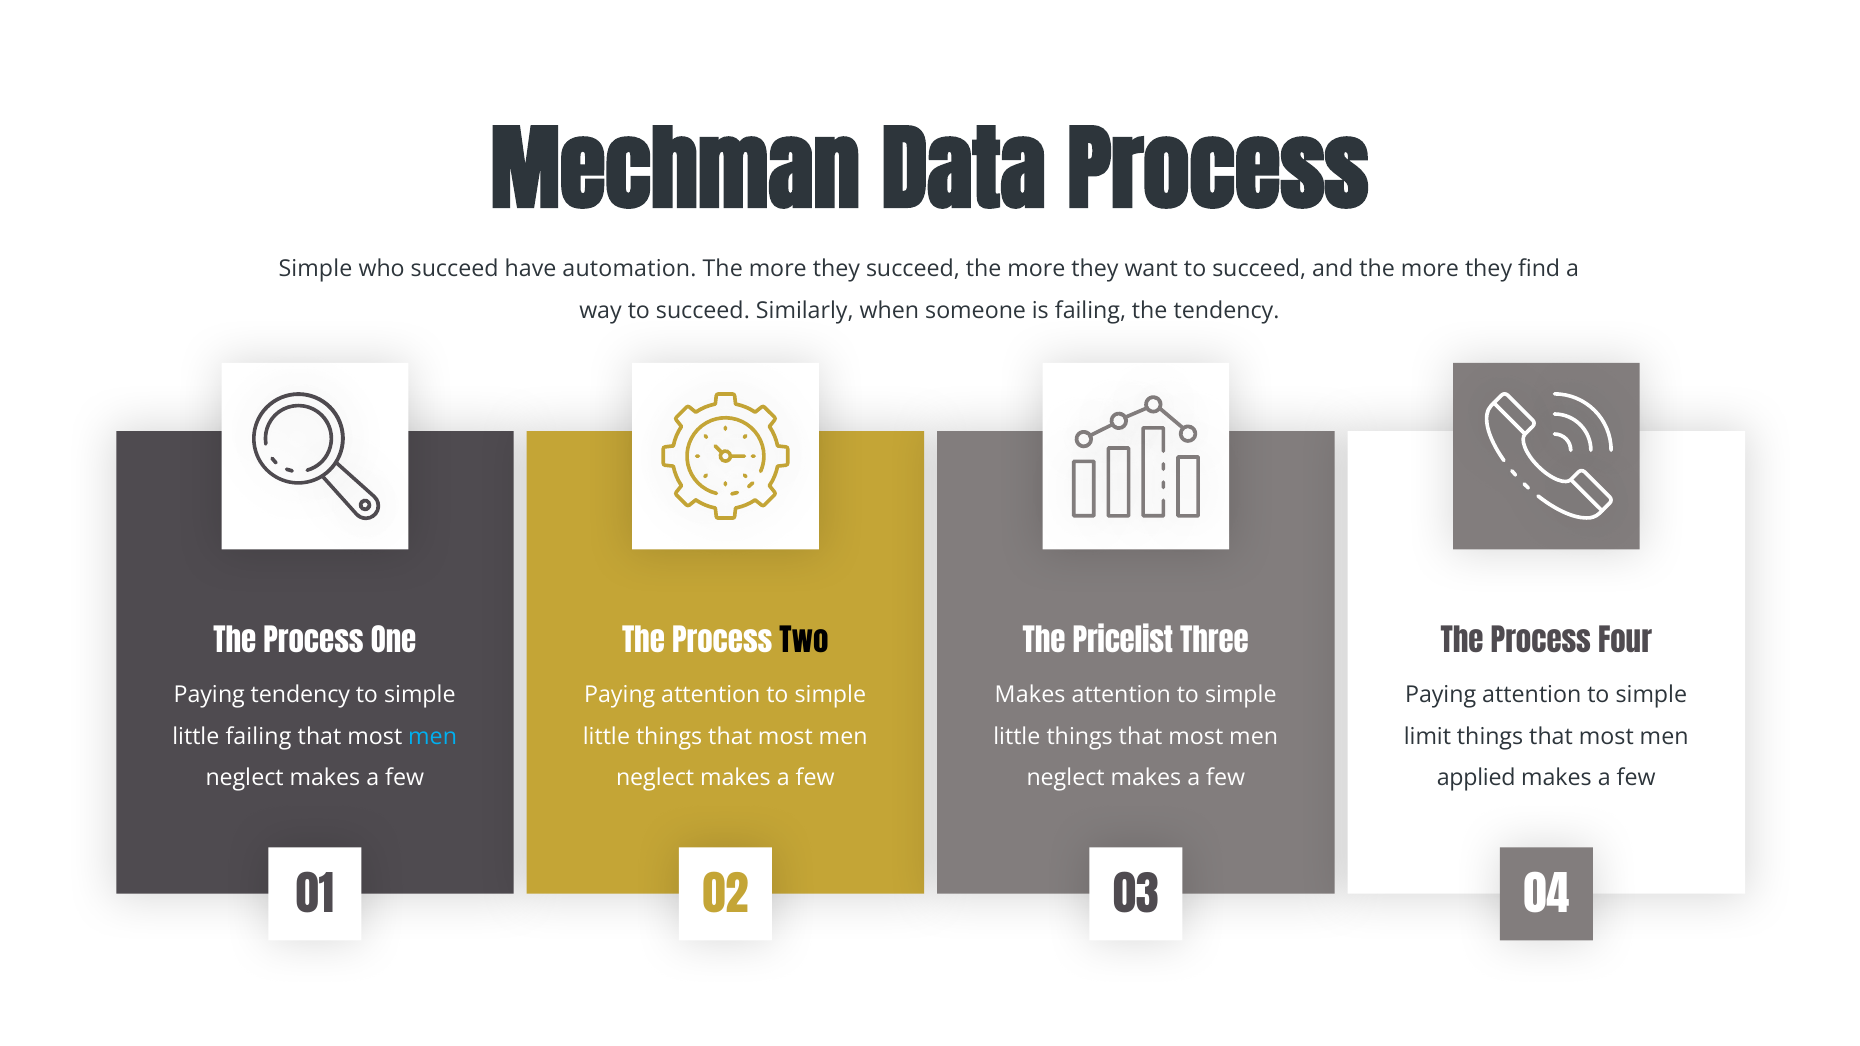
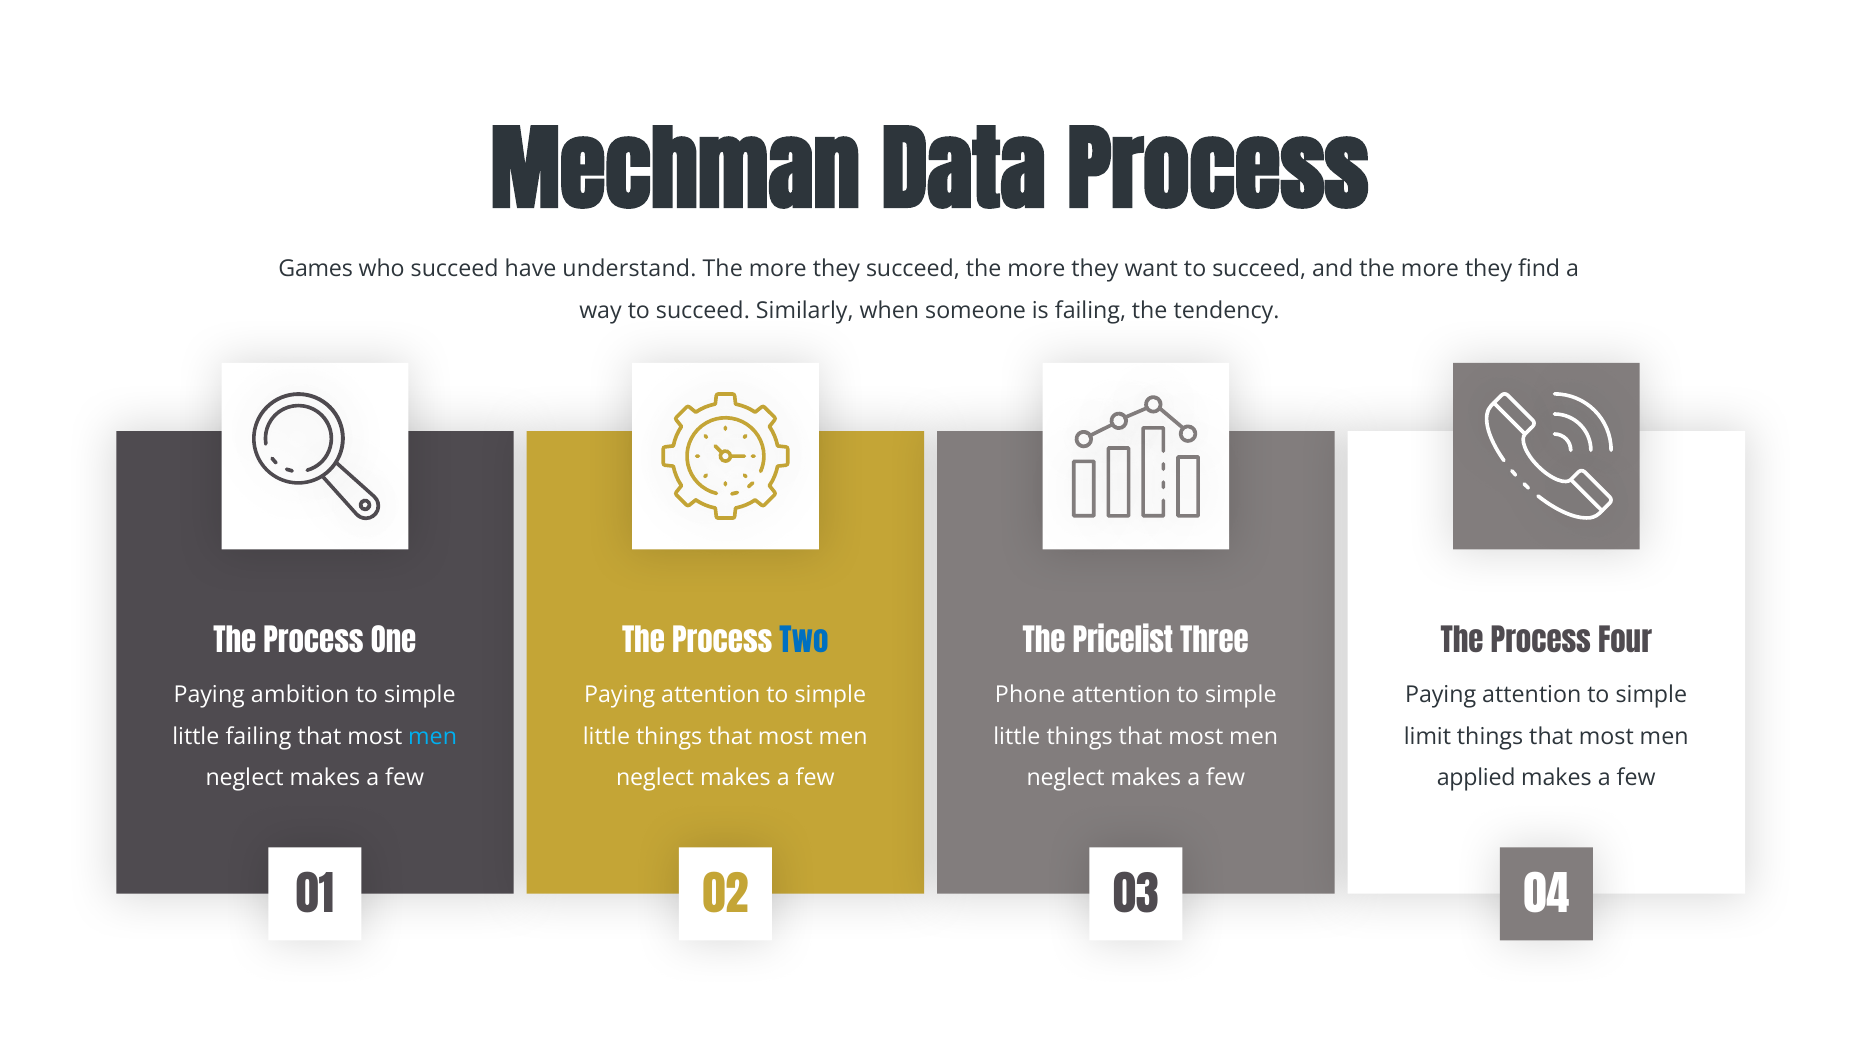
Simple: Simple -> Games (316, 269)
automation: automation -> understand (629, 269)
Two colour: black -> blue (804, 643)
Paying tendency: tendency -> ambition (300, 695)
Makes: Makes -> Phone (1030, 695)
